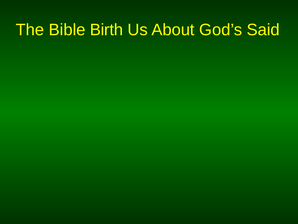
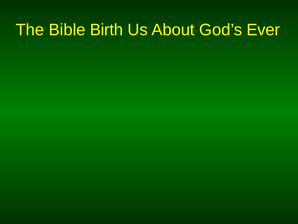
Said: Said -> Ever (263, 30)
